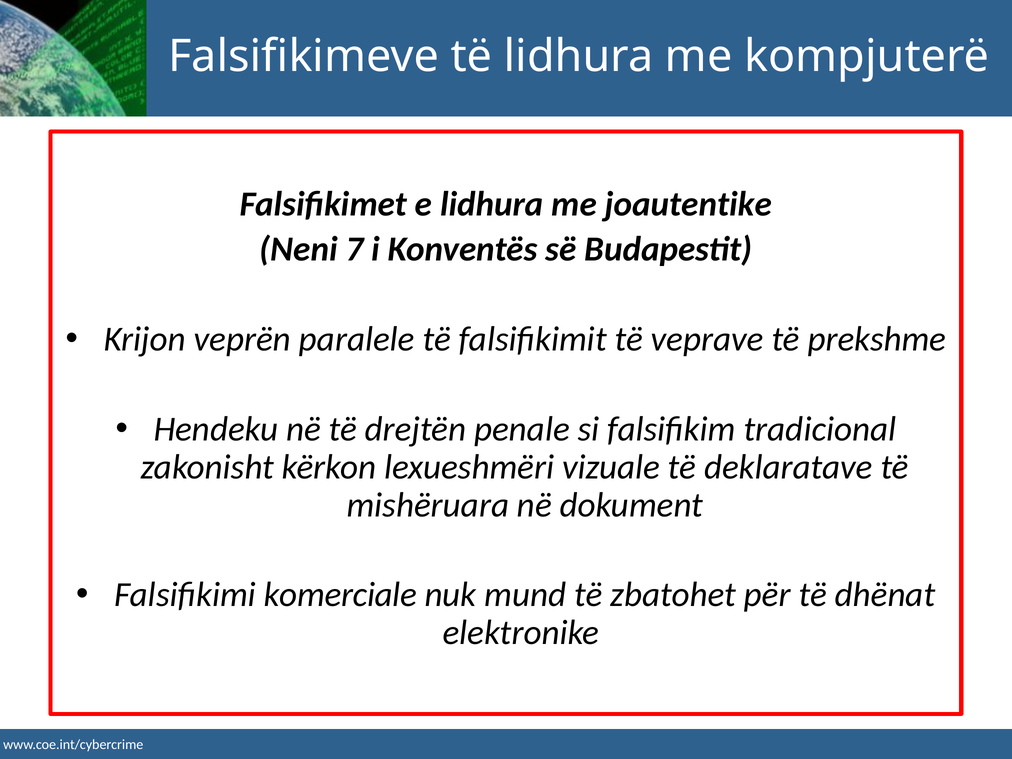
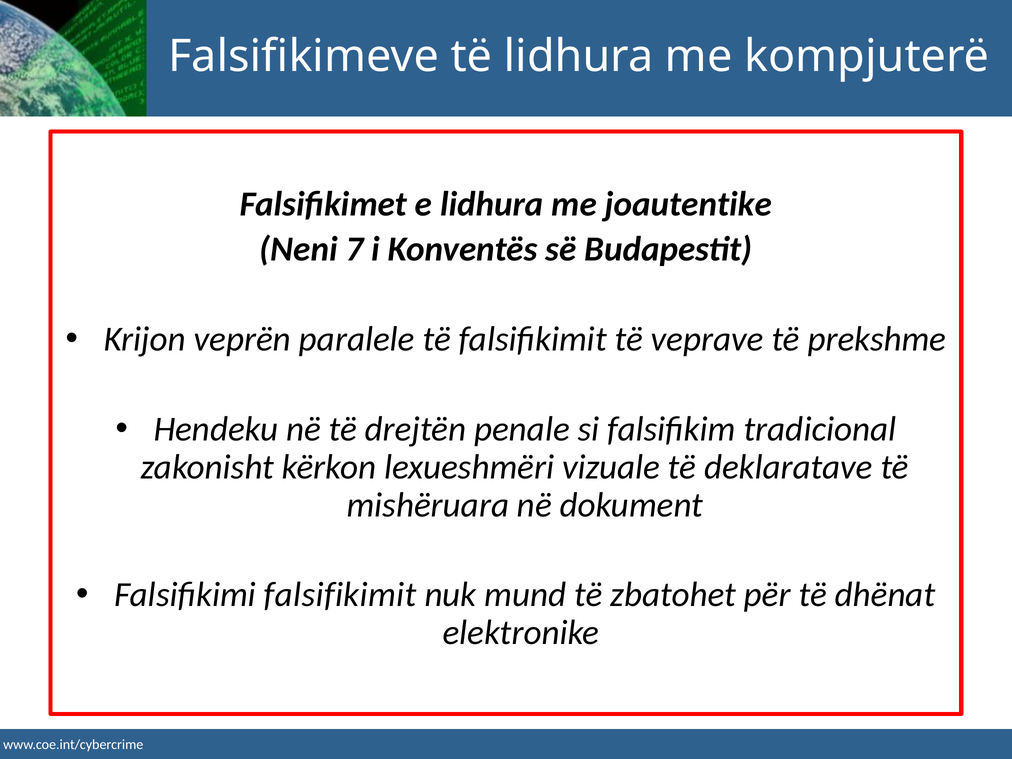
Falsifikimi komerciale: komerciale -> falsifikimit (340, 595)
